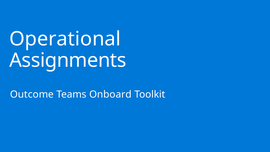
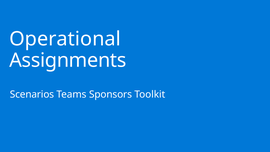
Outcome: Outcome -> Scenarios (32, 94)
Onboard: Onboard -> Sponsors (111, 94)
